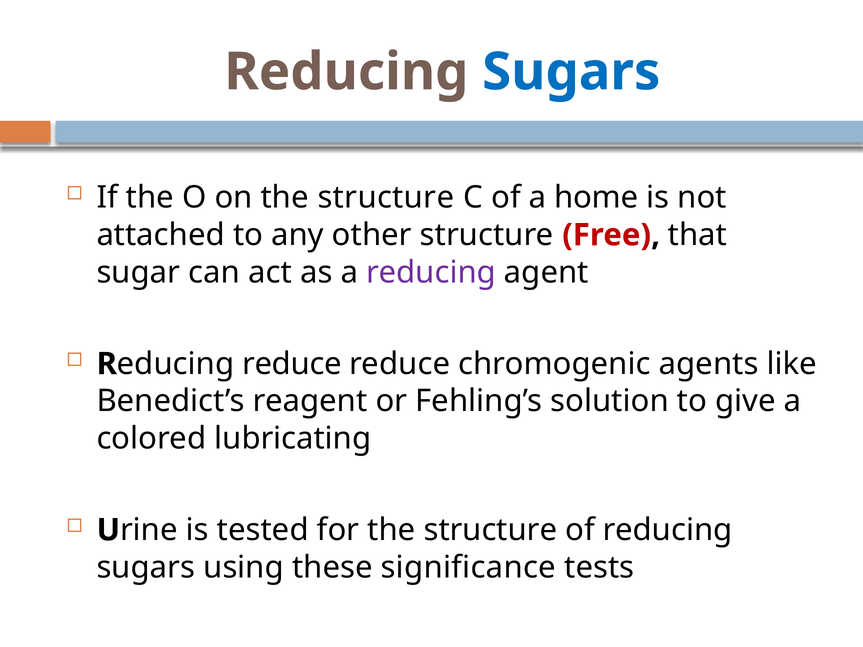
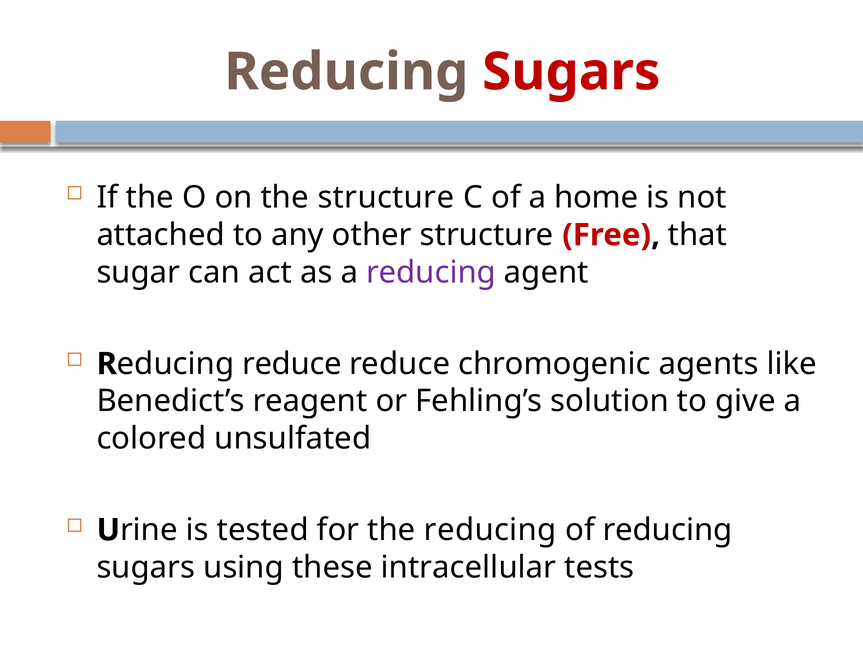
Sugars colour: blue -> red (571, 72)
lubricating: lubricating -> unsulfated (293, 439)
for the structure: structure -> reducing (490, 530)
significance: significance -> intracellular (468, 568)
